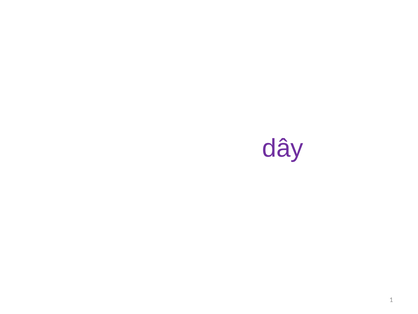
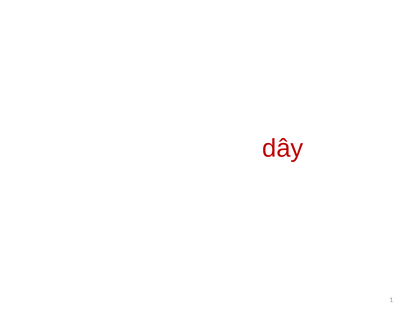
dây colour: purple -> red (283, 148)
